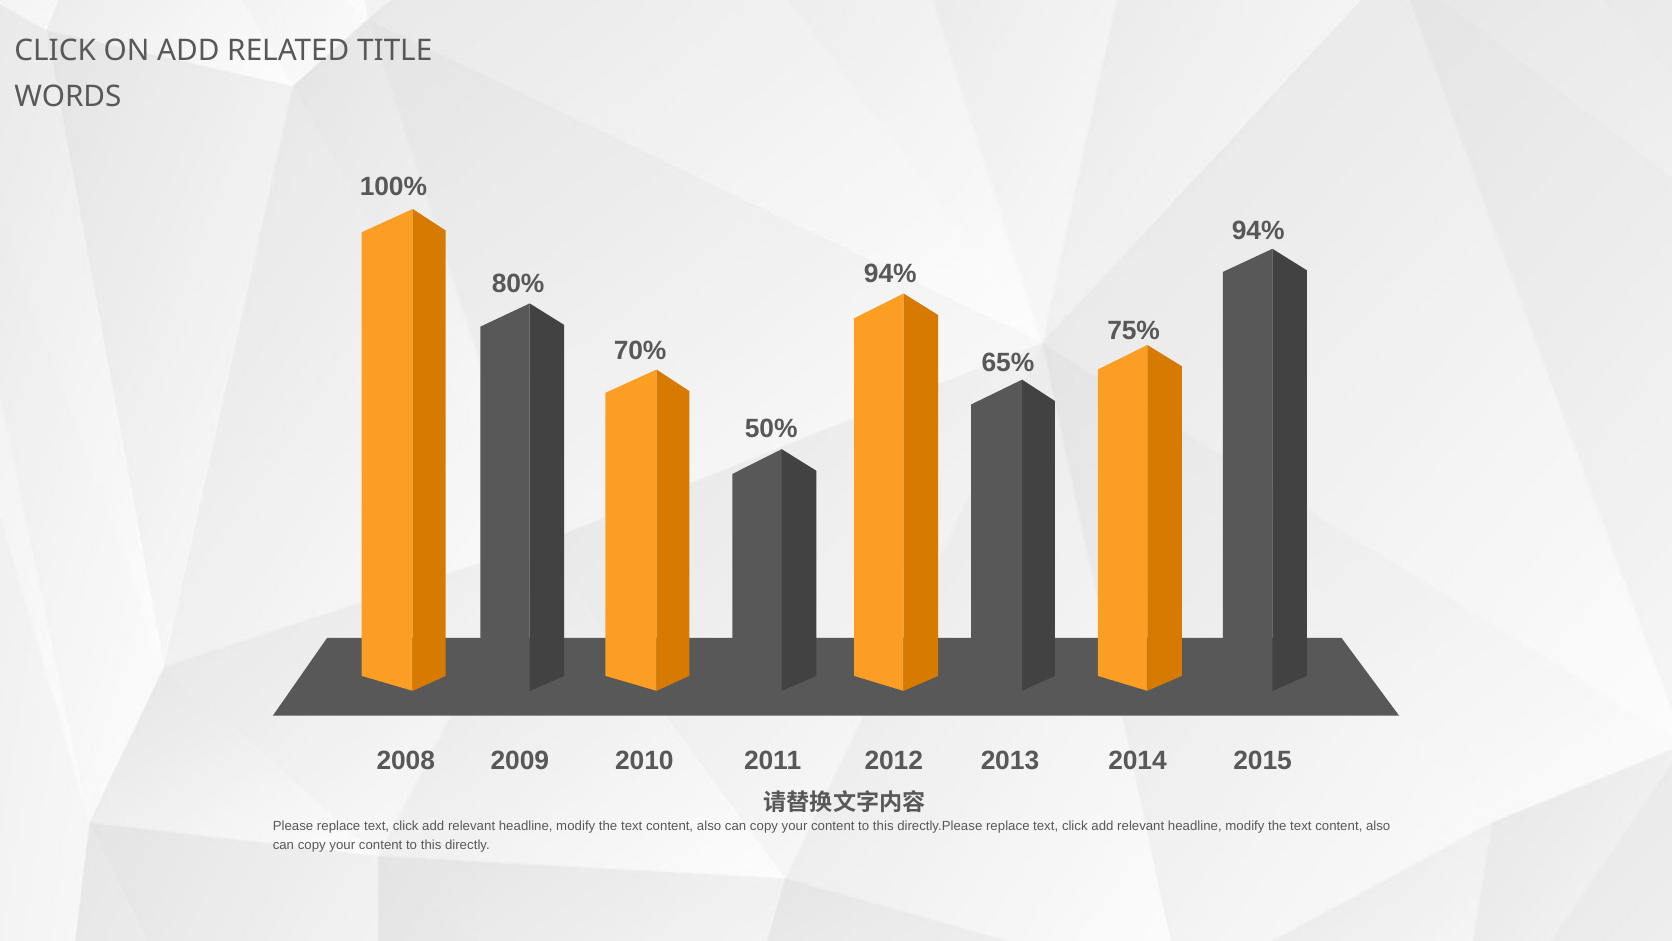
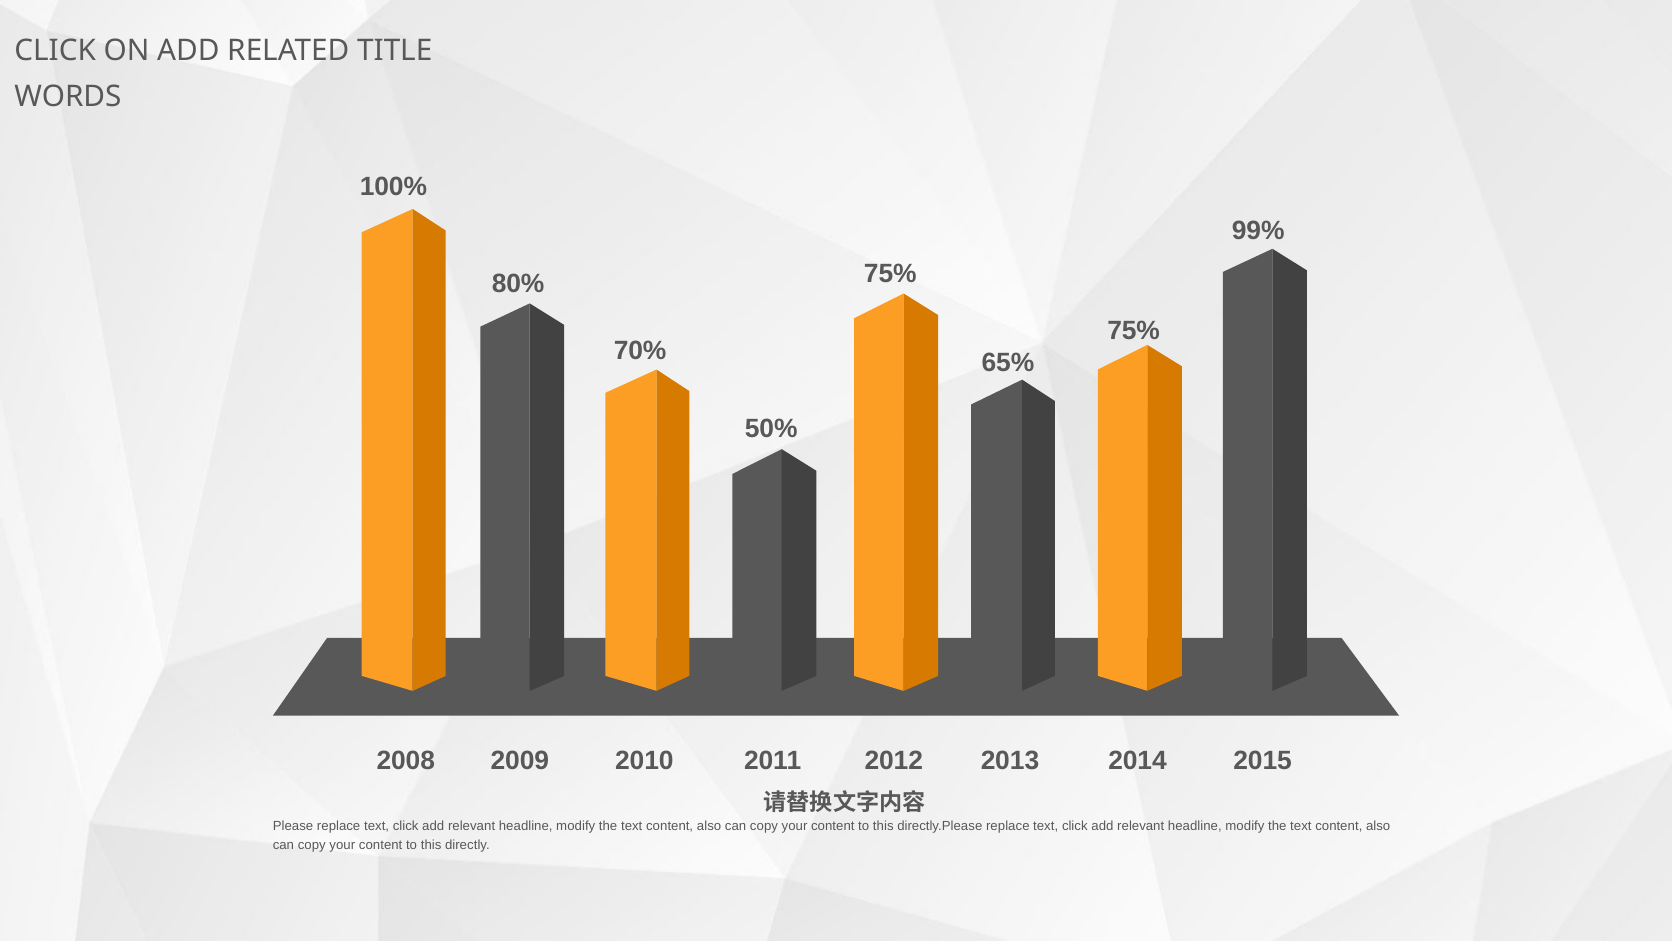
94%: 94% -> 99% (1258, 231)
94%: 94% -> 75% (890, 274)
